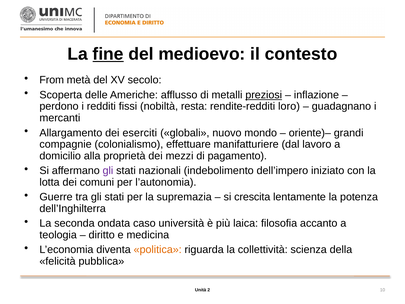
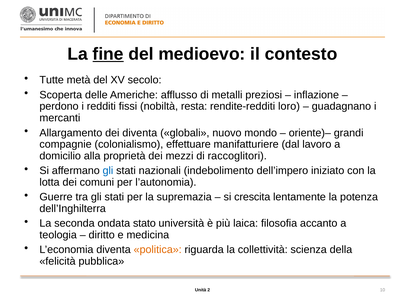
From: From -> Tutte (52, 80)
preziosi underline: present -> none (264, 95)
dei eserciti: eserciti -> diventa (140, 133)
pagamento: pagamento -> raccoglitori (237, 156)
gli colour: purple -> blue (108, 171)
caso: caso -> stato (144, 223)
